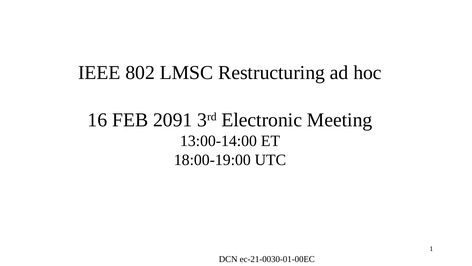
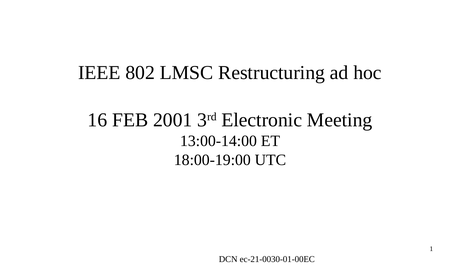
2091: 2091 -> 2001 (173, 120)
